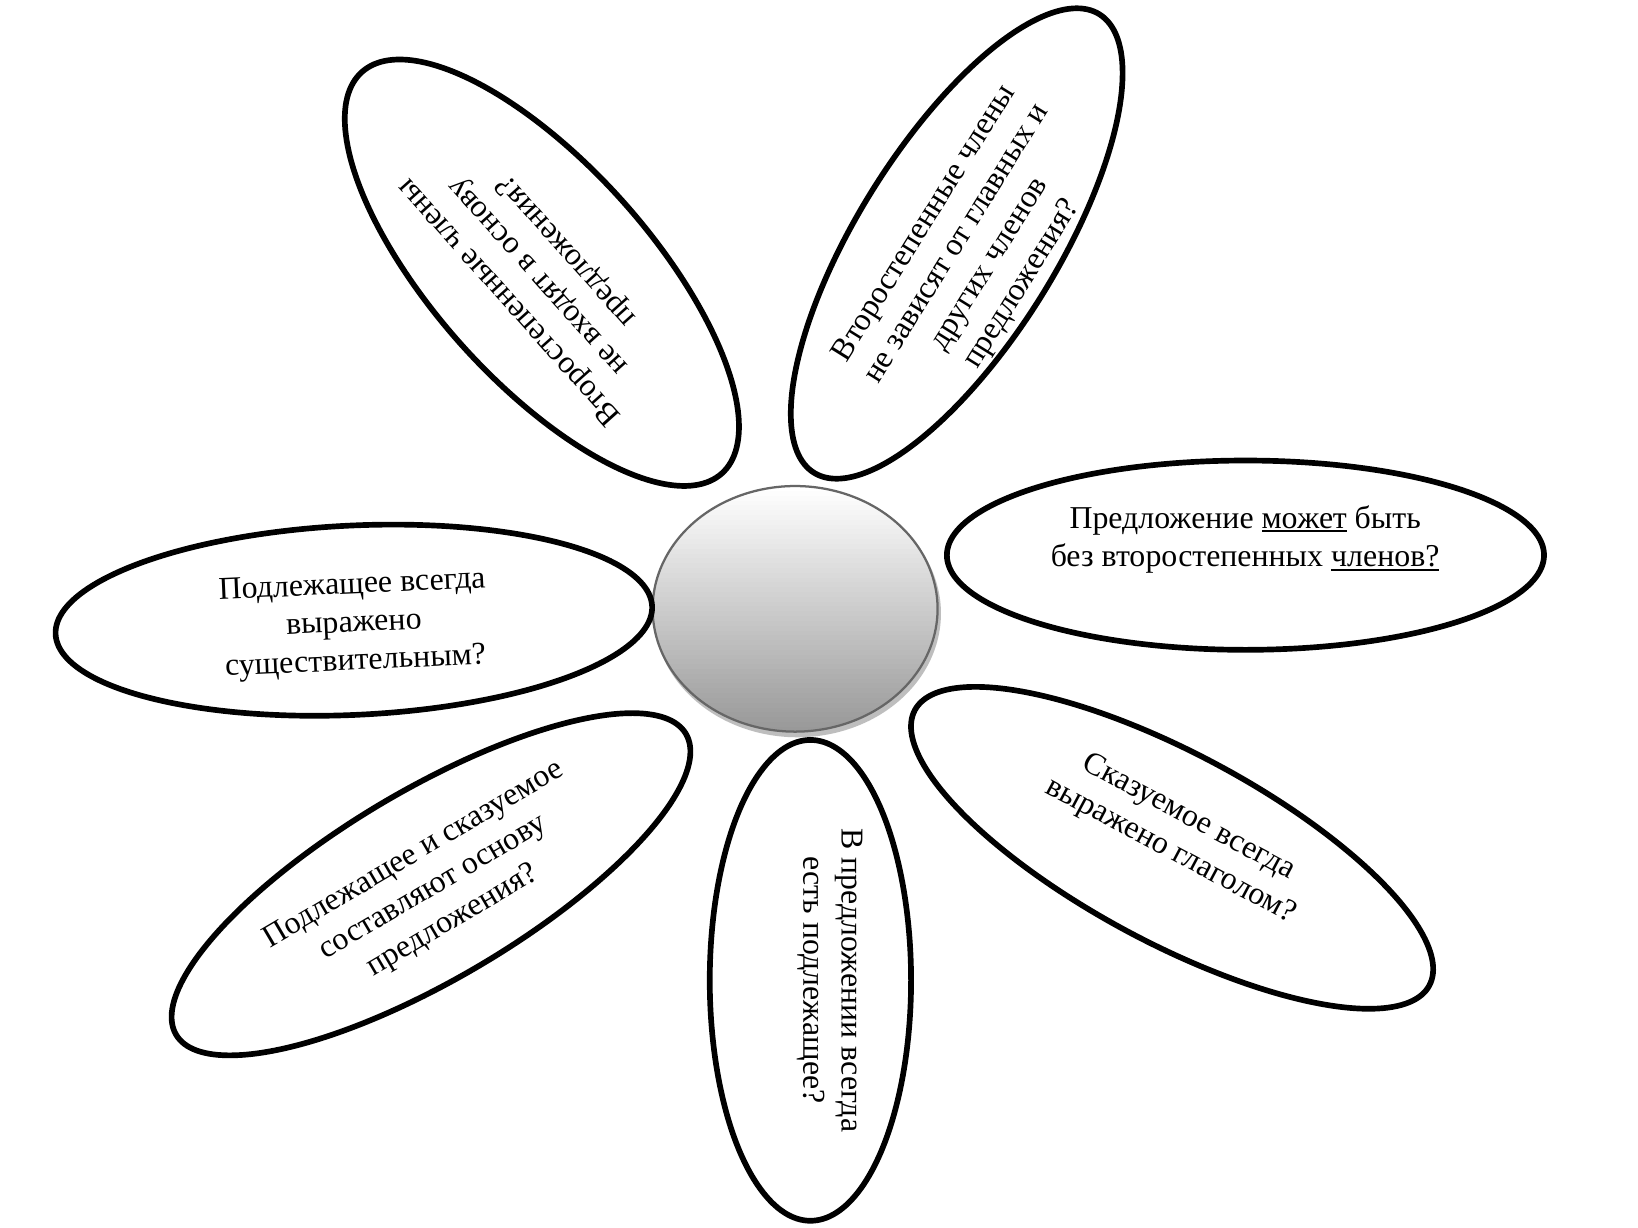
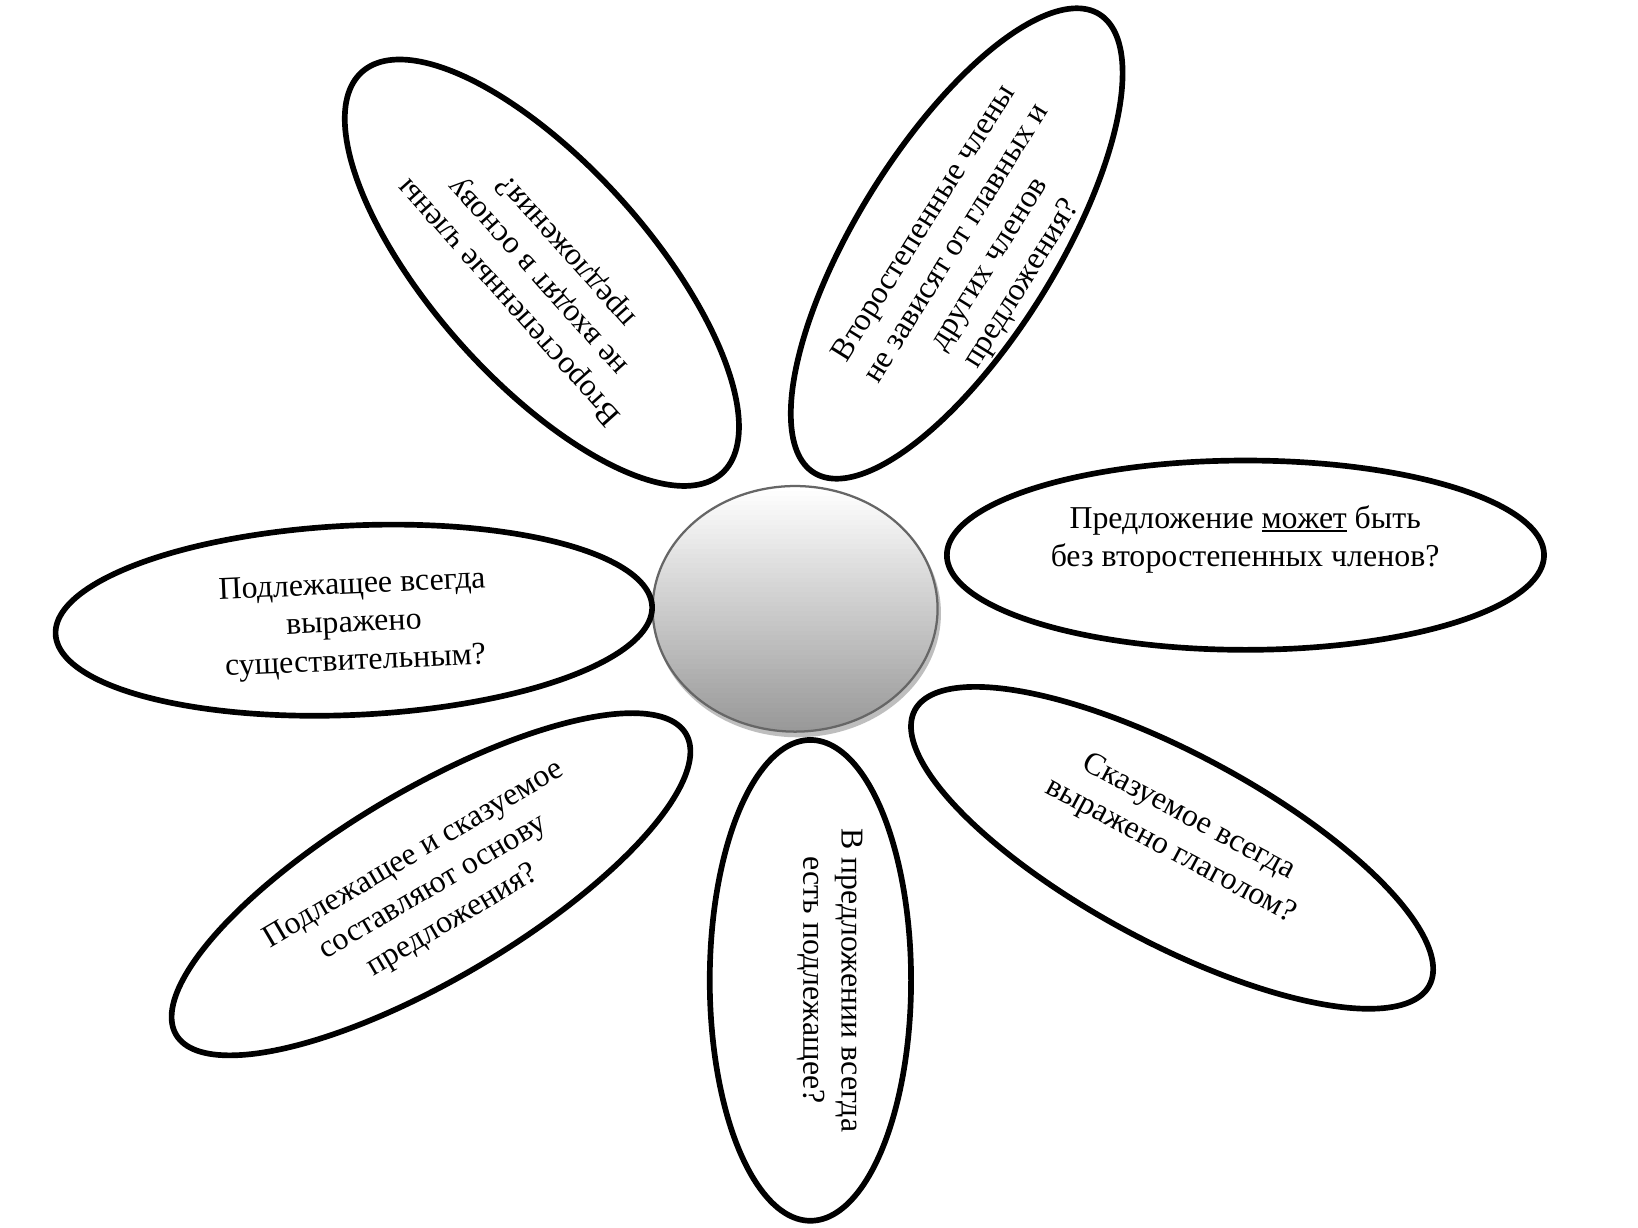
членов underline: present -> none (1385, 556)
